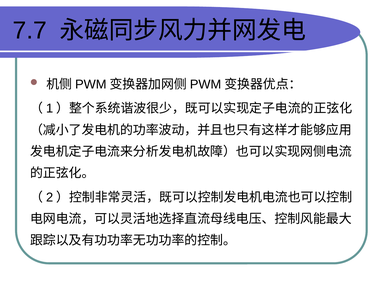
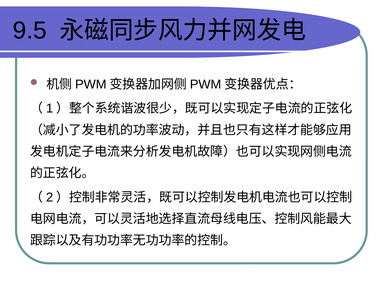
7.7: 7.7 -> 9.5 (30, 31)
